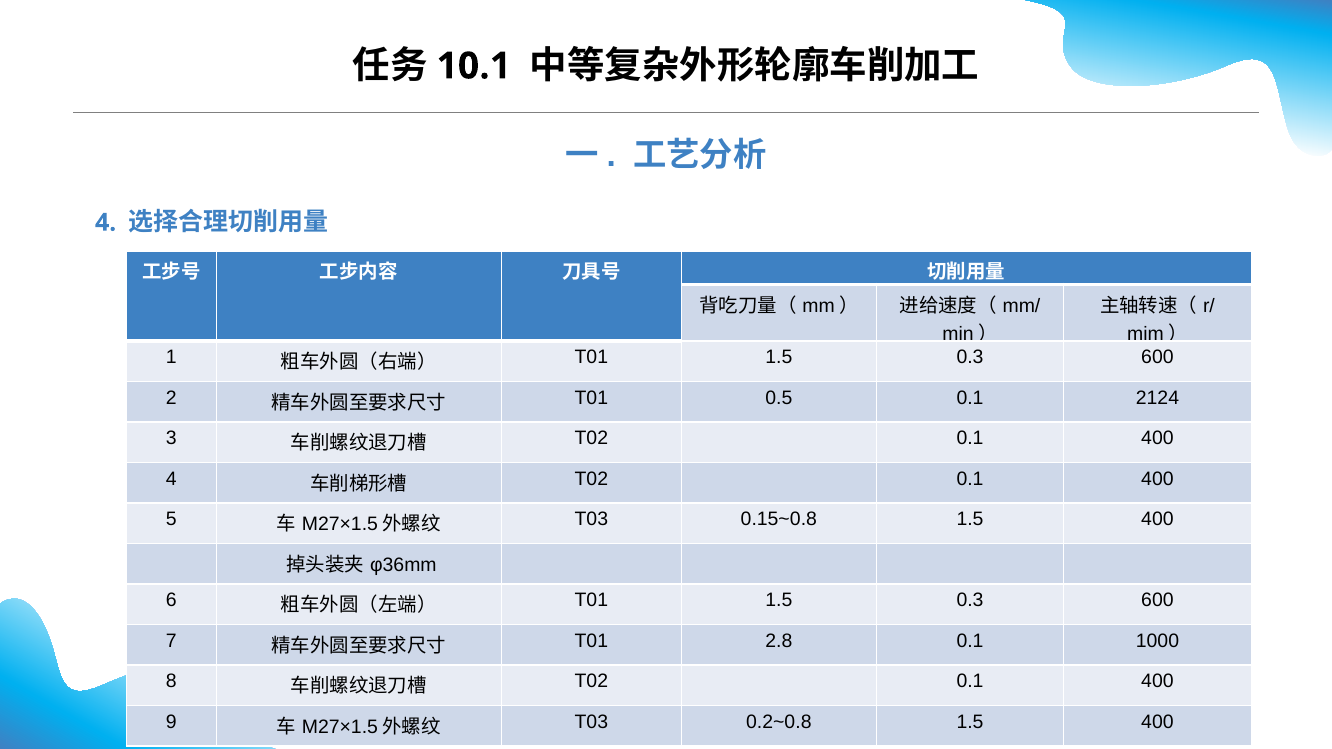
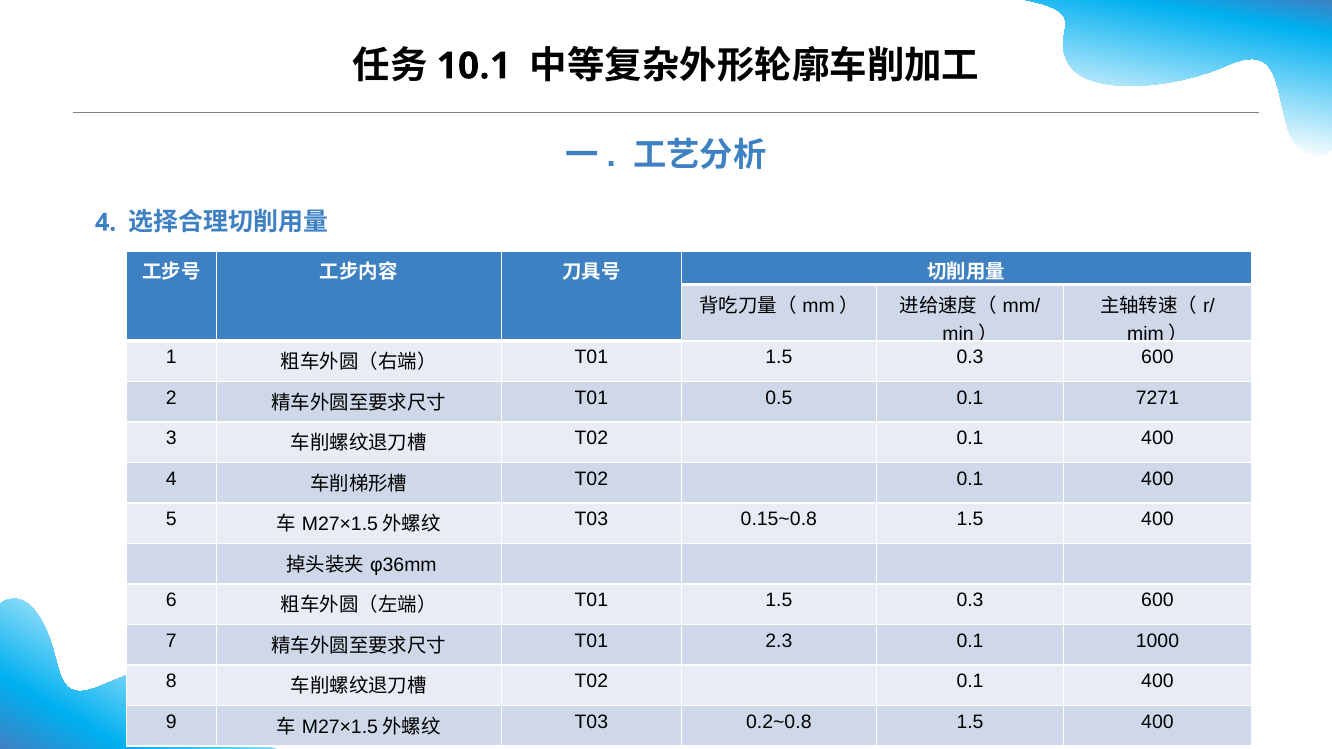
2124: 2124 -> 7271 (1157, 398)
2.8: 2.8 -> 2.3 (779, 641)
